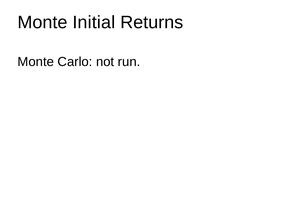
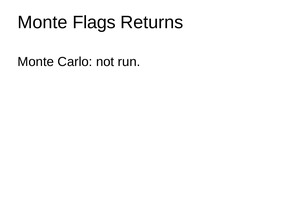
Initial: Initial -> Flags (94, 22)
